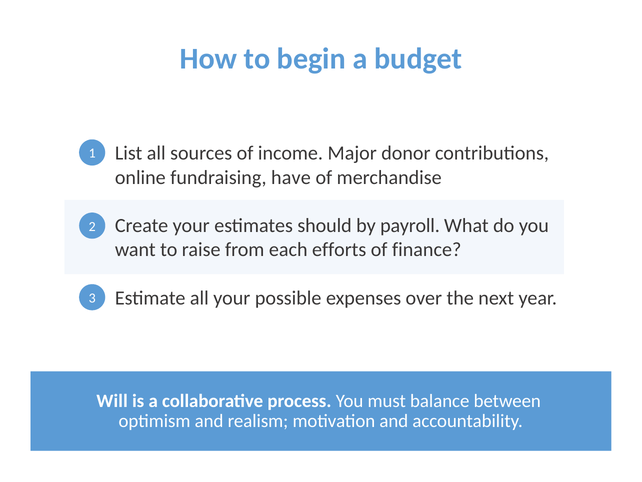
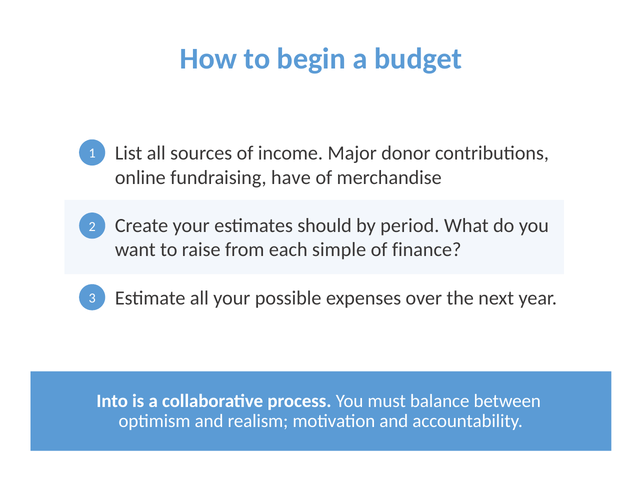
payroll: payroll -> period (410, 225)
efforts: efforts -> simple (339, 249)
Will: Will -> Into (112, 400)
